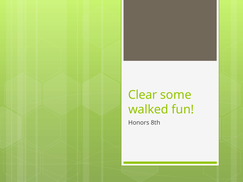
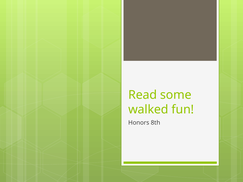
Clear: Clear -> Read (143, 95)
